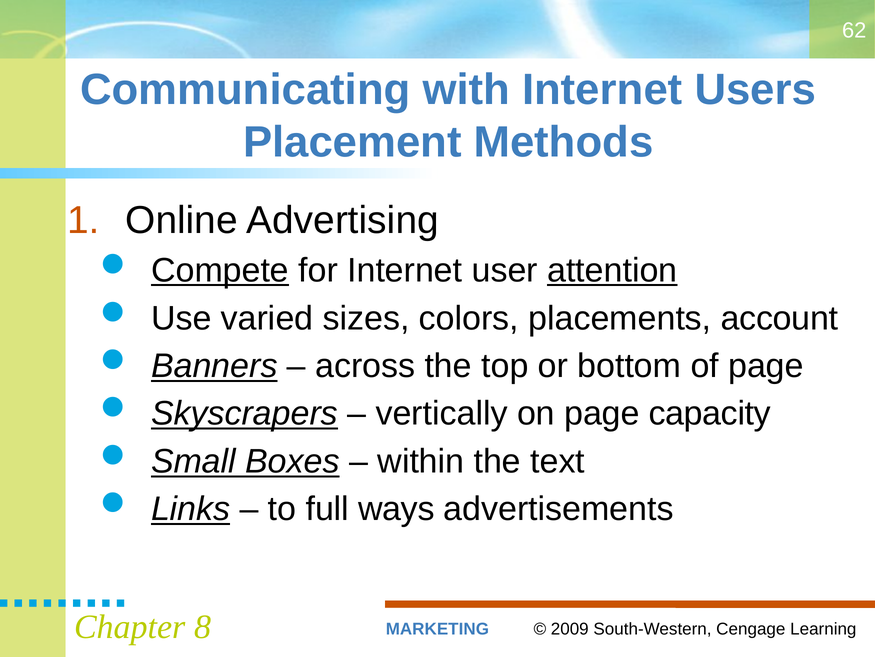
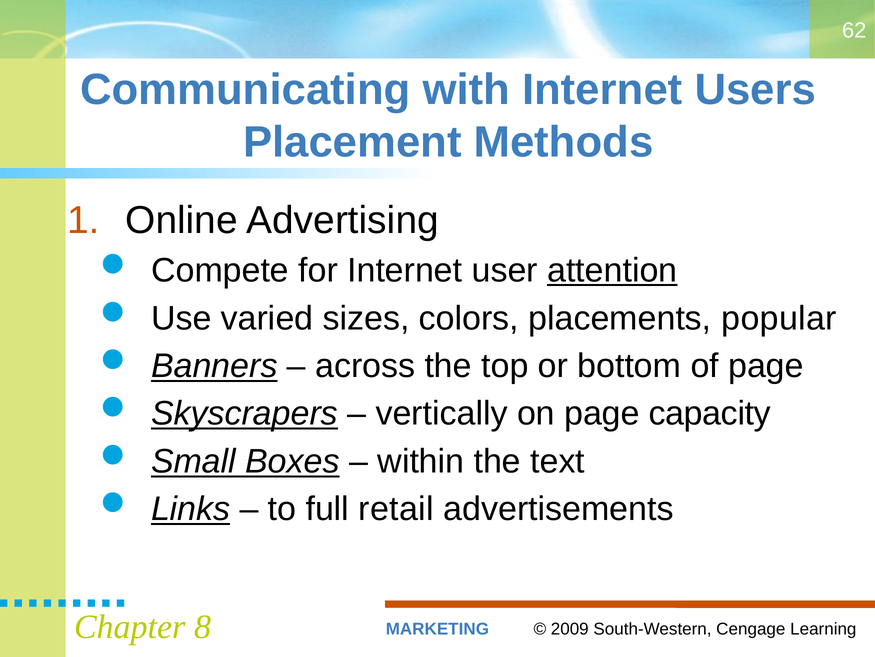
Compete underline: present -> none (220, 270)
account: account -> popular (779, 318)
ways: ways -> retail (396, 509)
